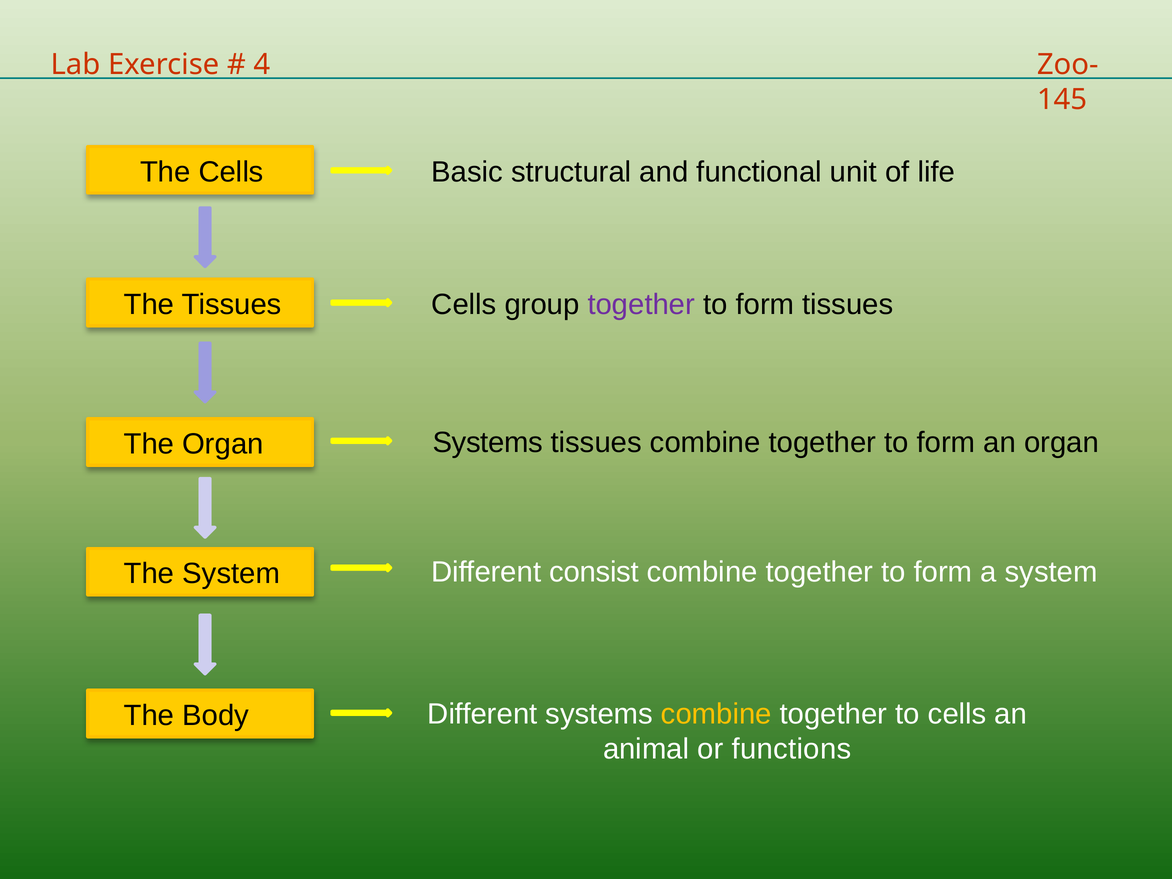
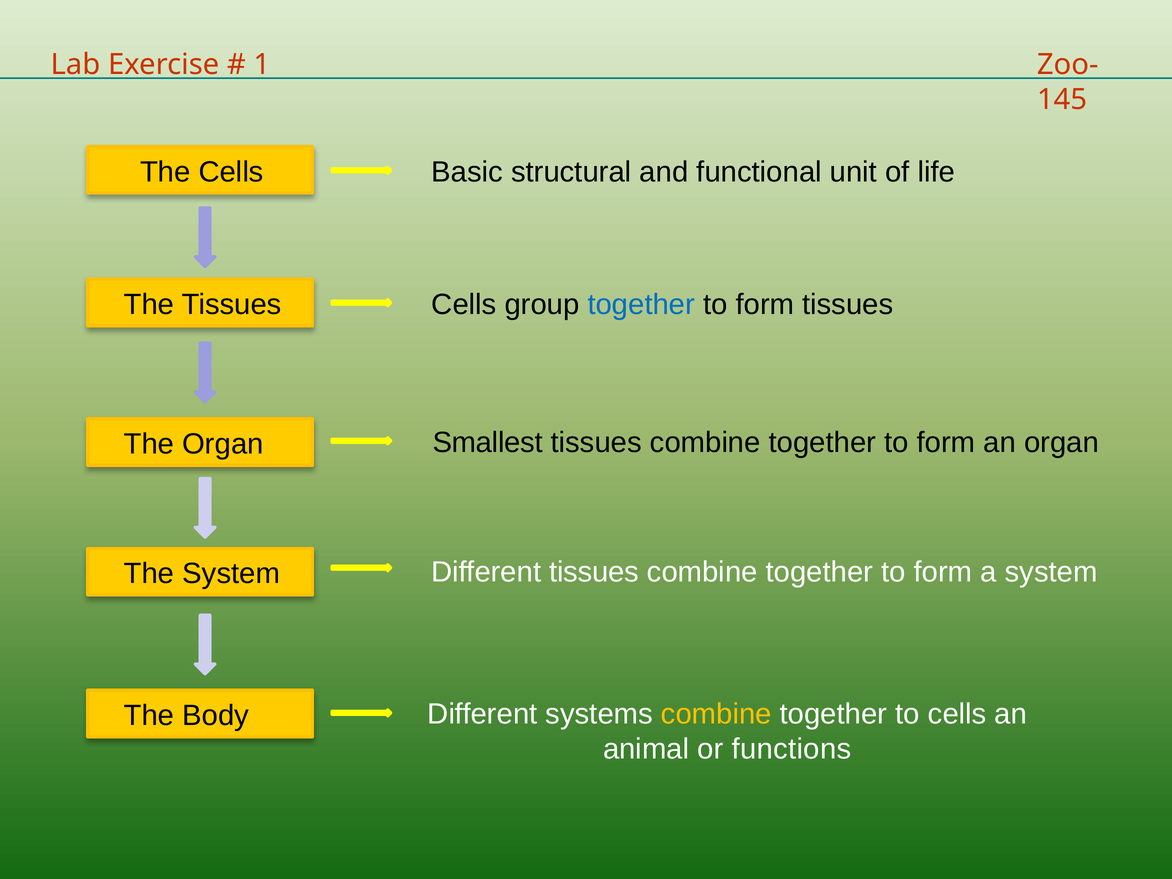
4: 4 -> 1 (262, 64)
together colour: purple -> blue (641, 305)
Systems: Systems -> Smallest (488, 442)
Different consist: consist -> tissues (594, 572)
